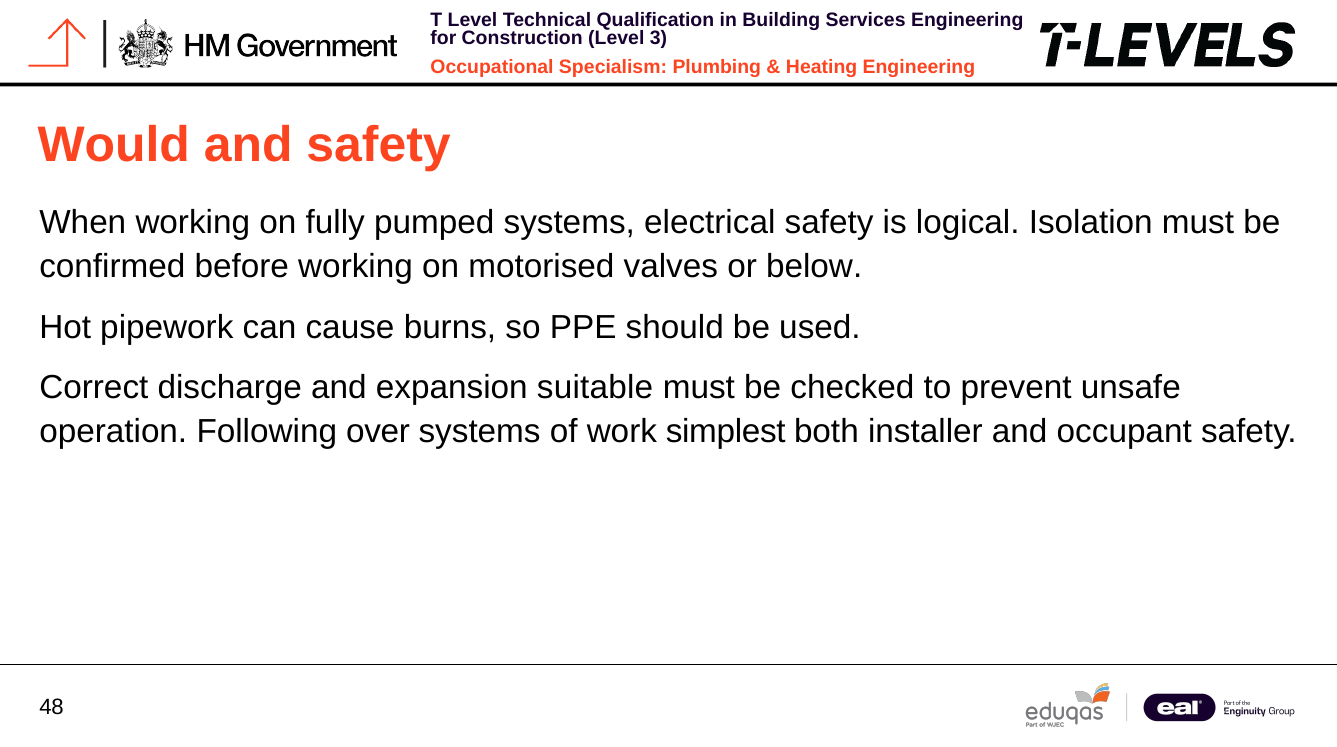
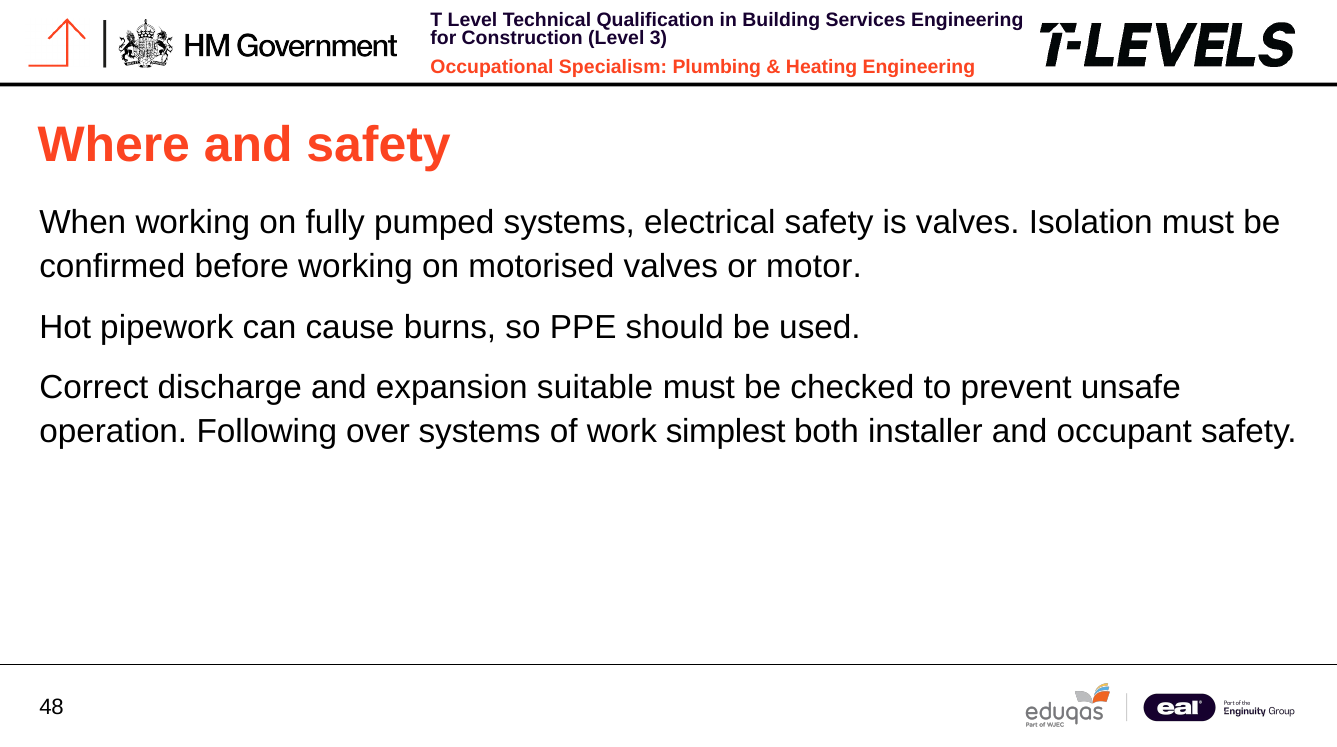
Would: Would -> Where (114, 145)
is logical: logical -> valves (968, 223)
below: below -> motor (814, 267)
